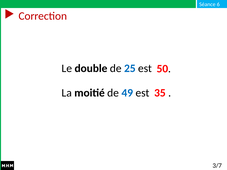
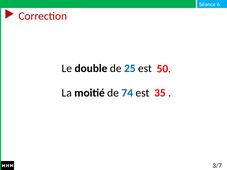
49: 49 -> 74 (127, 93)
